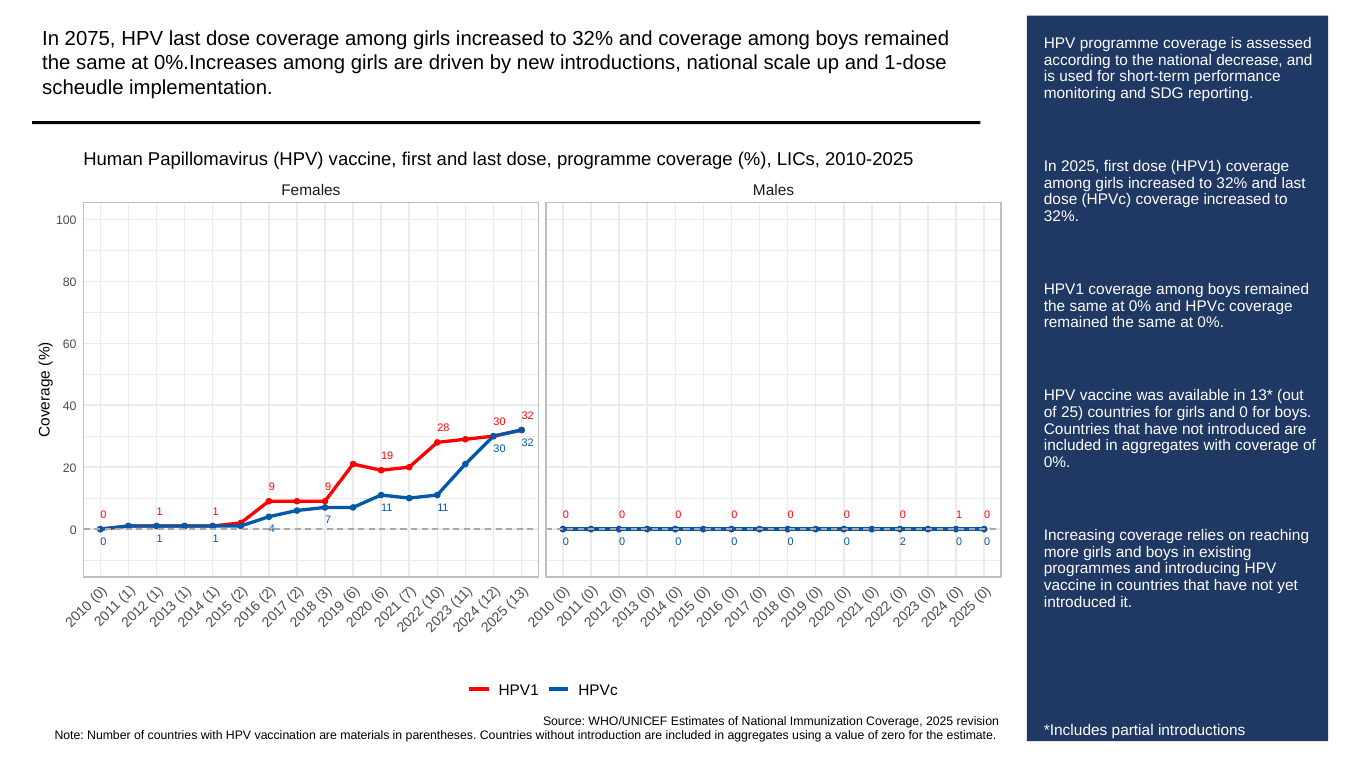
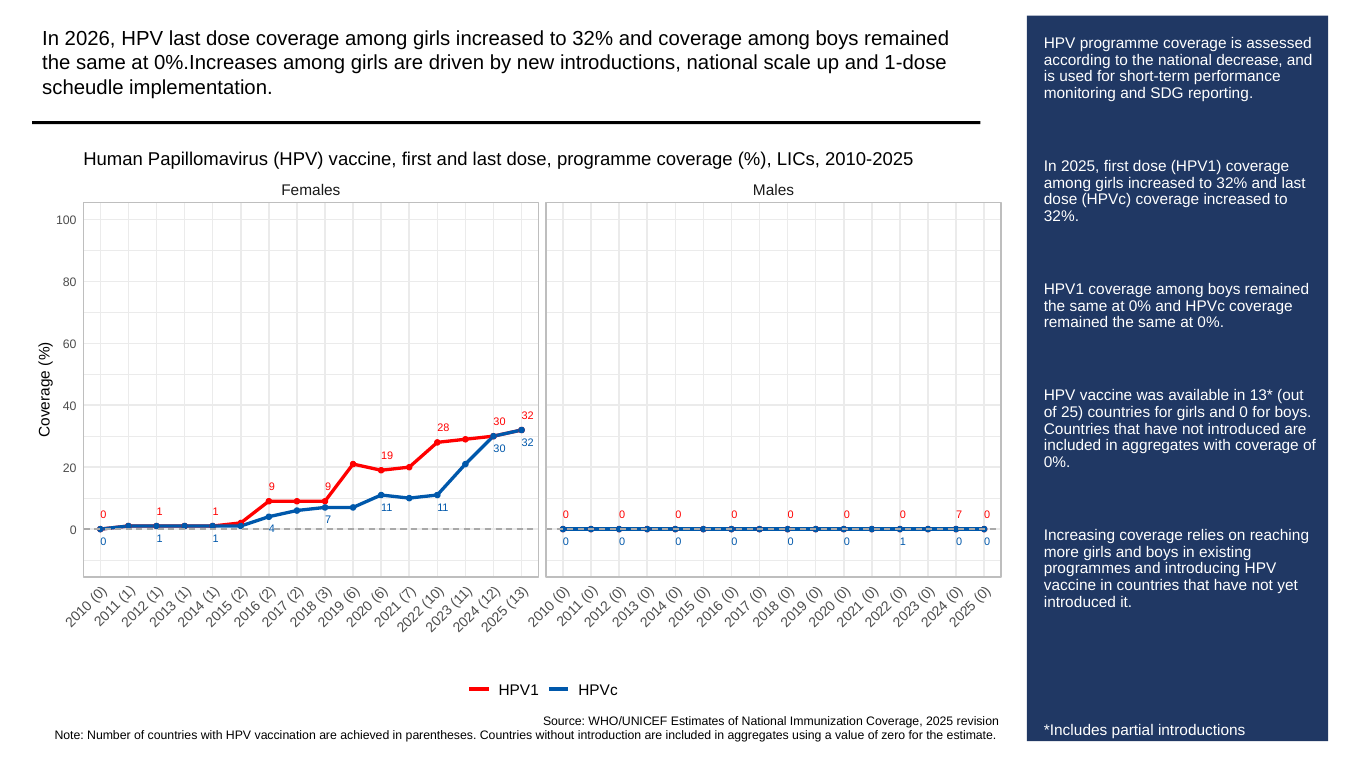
2075: 2075 -> 2026 (90, 39)
0 0 1: 1 -> 7 (959, 515)
0 0 2: 2 -> 1 (903, 541)
materials: materials -> achieved (365, 735)
